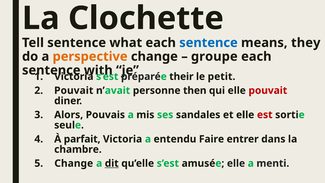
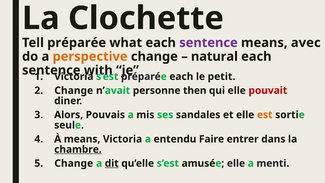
sentence: sentence -> préparée (77, 43)
sentence colour: blue -> purple (208, 43)
they: they -> avec (306, 43)
groupe: groupe -> natural (214, 56)
their: their -> each (181, 76)
Pouvait: Pouvait -> Change (74, 90)
est colour: red -> orange (265, 115)
À parfait: parfait -> means (82, 139)
chambre underline: none -> present (78, 149)
